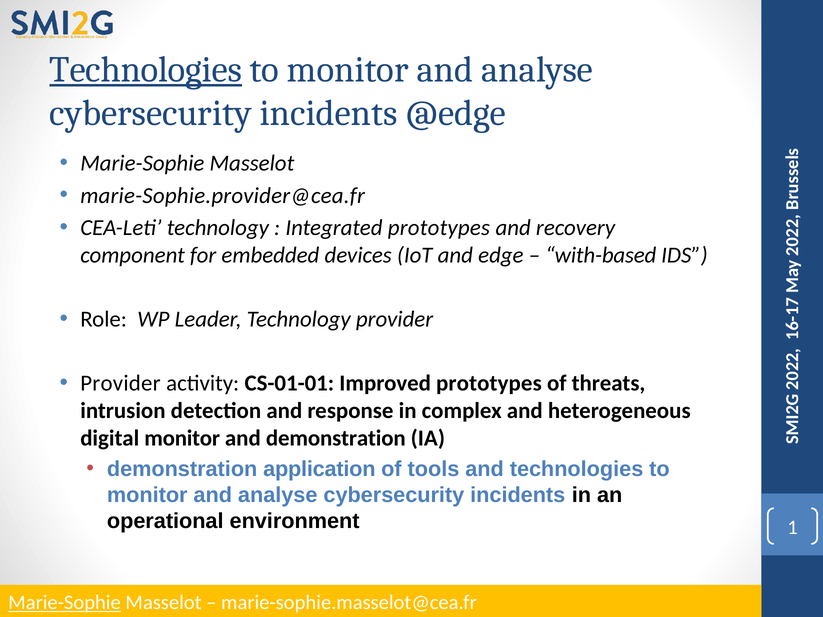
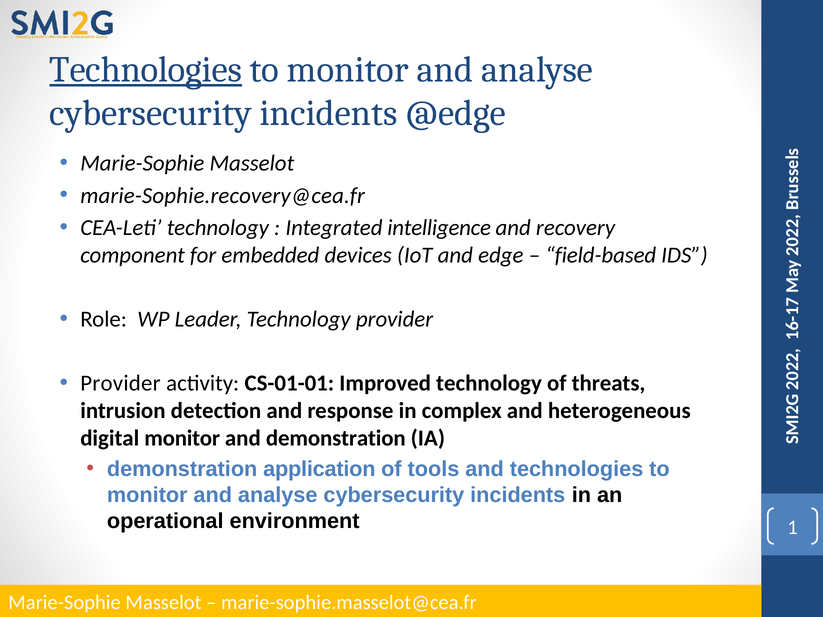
marie-Sophie.provider@cea.fr: marie-Sophie.provider@cea.fr -> marie-Sophie.recovery@cea.fr (223, 196)
Integrated prototypes: prototypes -> intelligence (439, 228)
with-based: with-based -> field-based (601, 255)
Improved prototypes: prototypes -> technology (489, 384)
Marie-Sophie underline: present -> none (65, 603)
